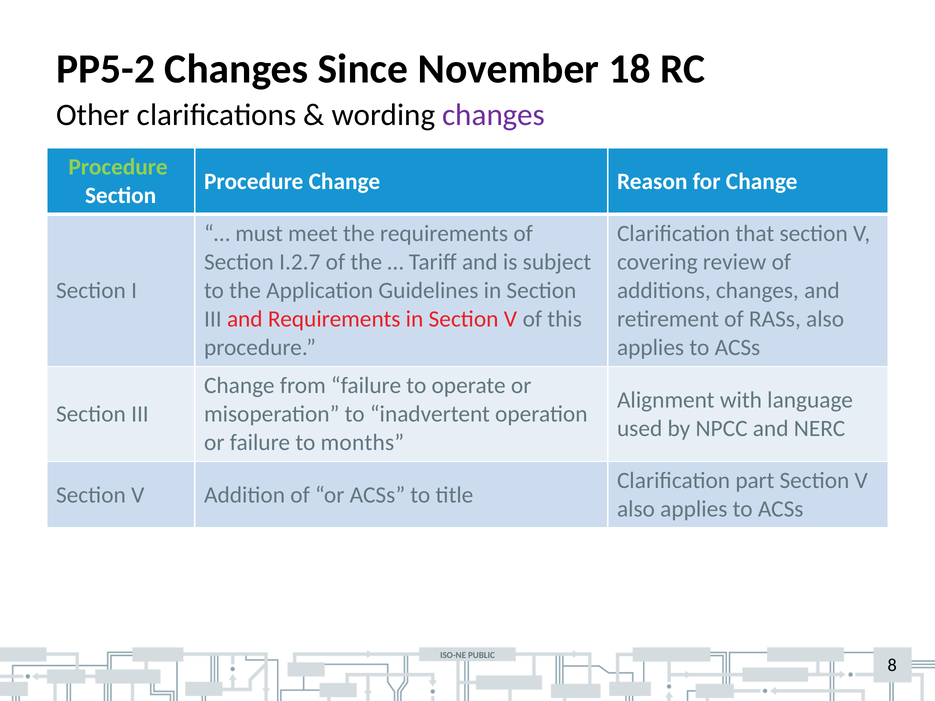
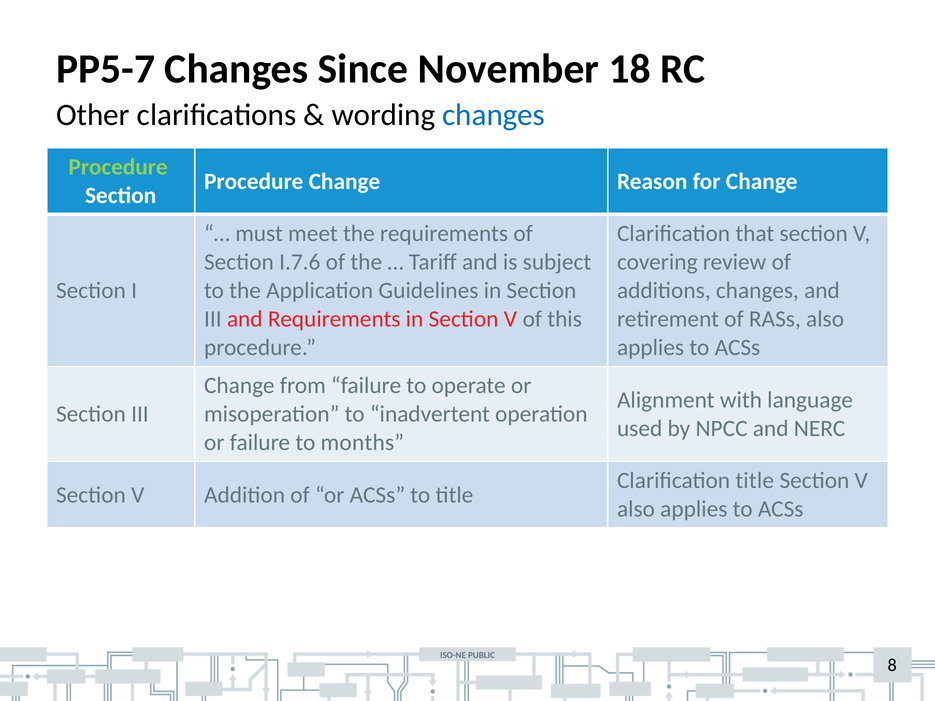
PP5-2: PP5-2 -> PP5-7 (106, 69)
changes colour: purple -> blue (494, 115)
I.2.7: I.2.7 -> I.7.6 (300, 262)
Clarification part: part -> title (755, 481)
